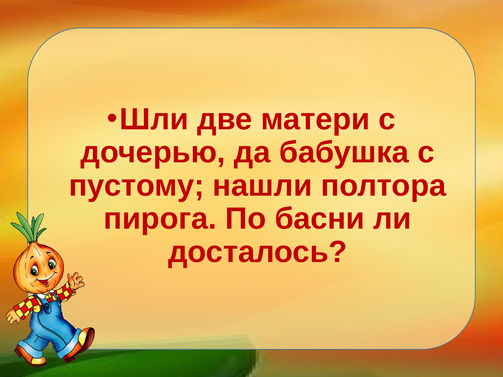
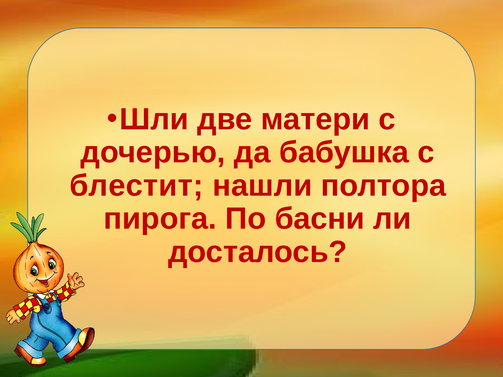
пустому: пустому -> блестит (136, 186)
